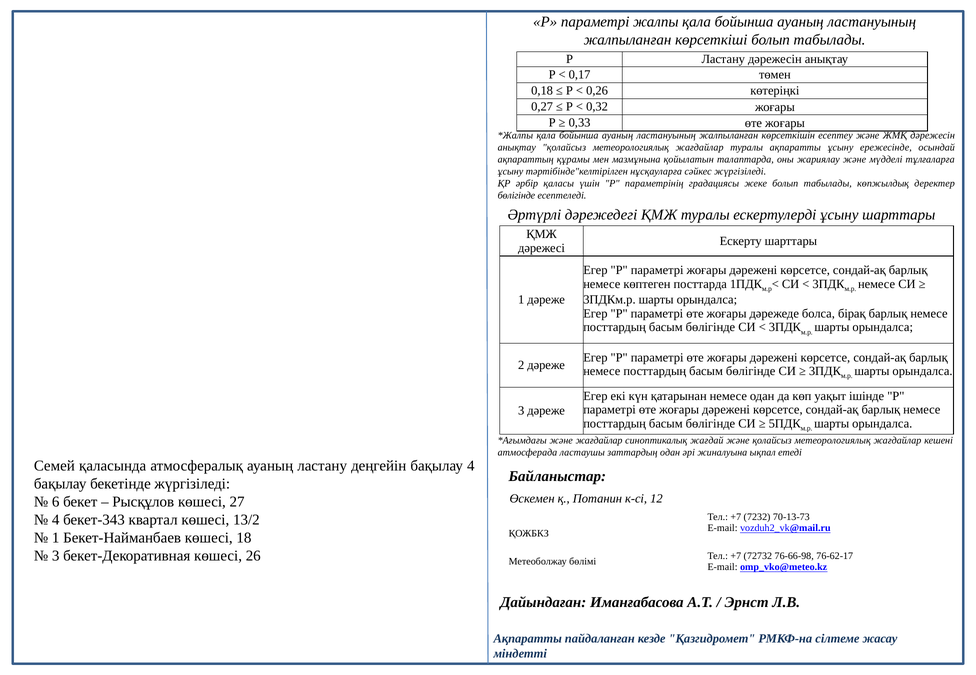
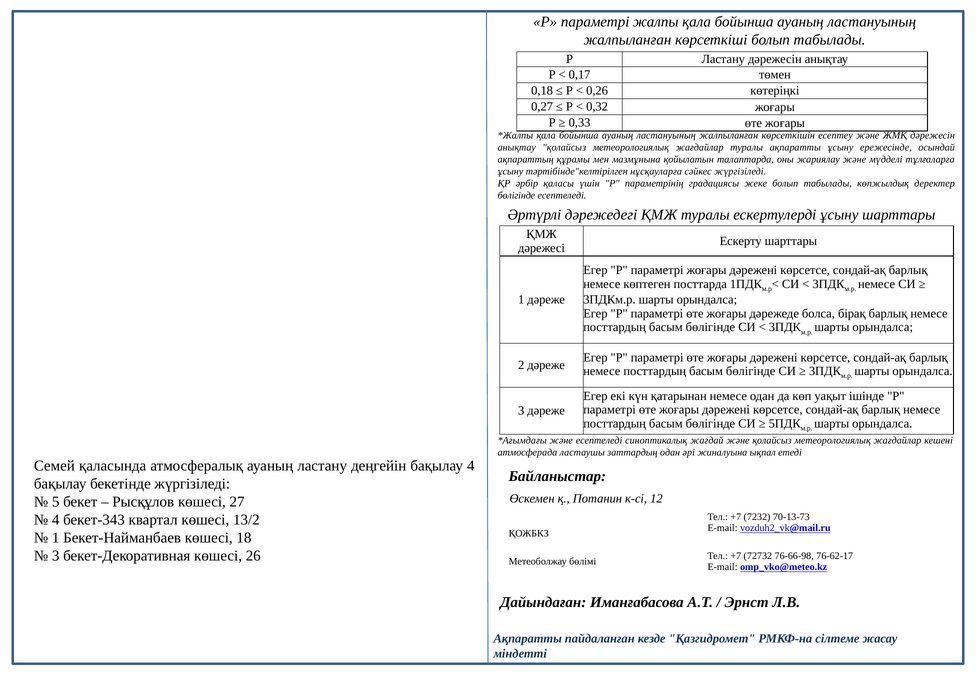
және жағдайлар: жағдайлар -> есептеледі (599, 441)
6: 6 -> 5 (56, 502)
